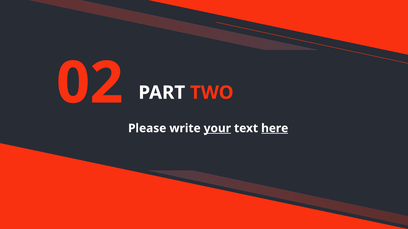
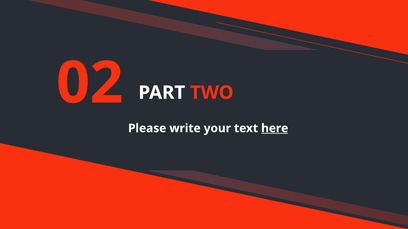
your underline: present -> none (217, 129)
